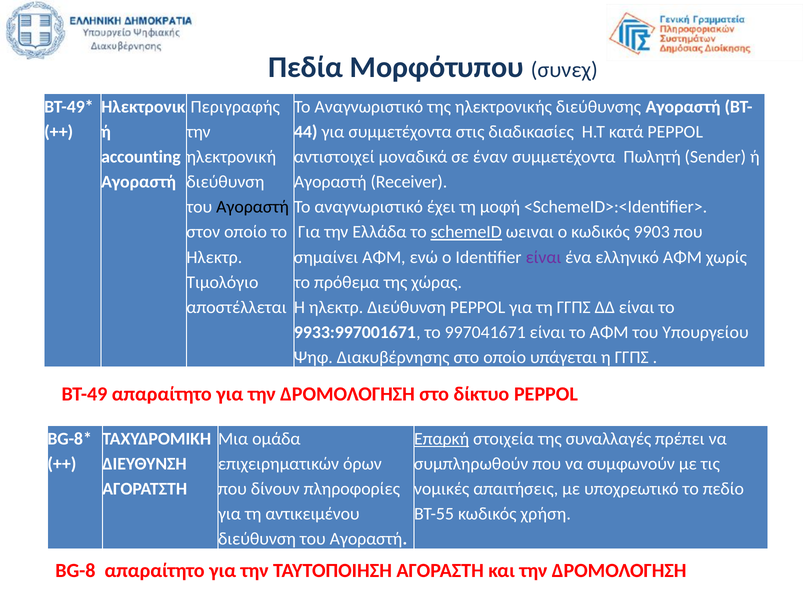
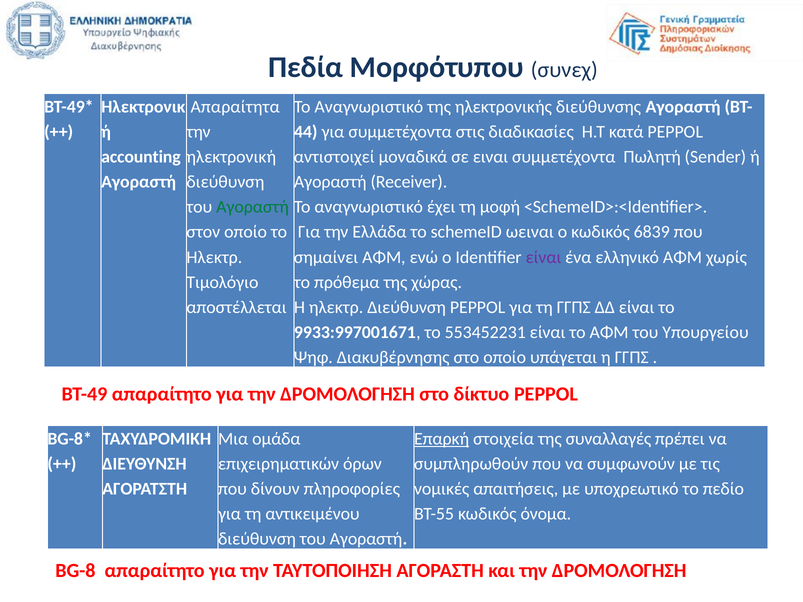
Περιγραφής: Περιγραφής -> Απαραίτητα (235, 107)
έναν: έναν -> ειναι (490, 157)
Αγοραστή colour: black -> green (253, 207)
schemeID underline: present -> none (466, 232)
9903: 9903 -> 6839 (652, 232)
997041671: 997041671 -> 553452231 (485, 332)
χρήση: χρήση -> όνομα (546, 514)
